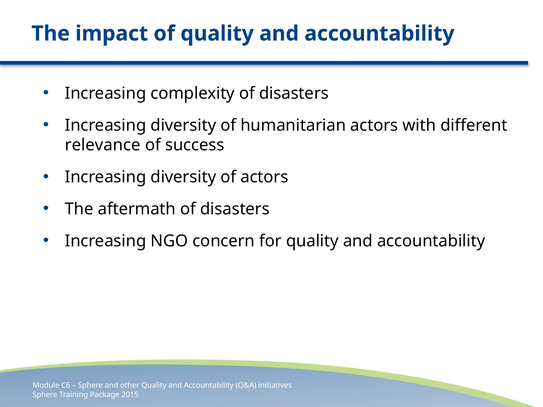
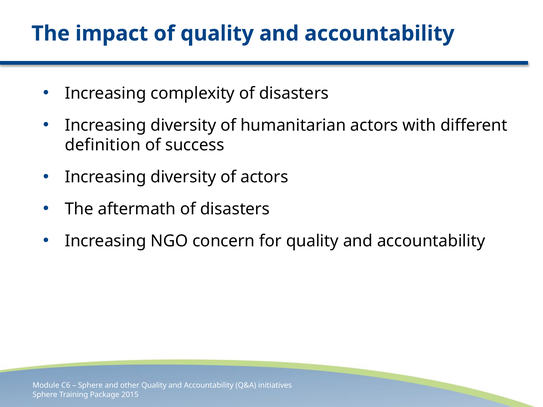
relevance: relevance -> definition (103, 145)
